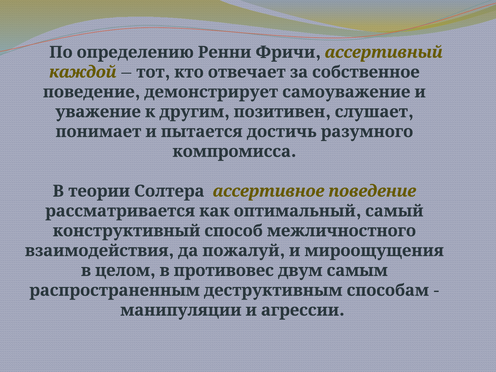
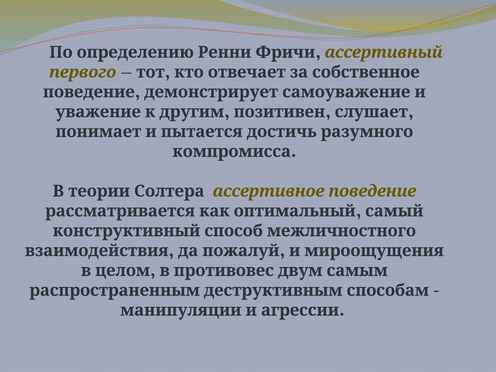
каждой: каждой -> первого (83, 72)
